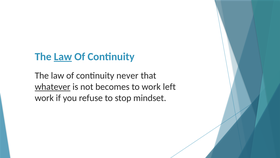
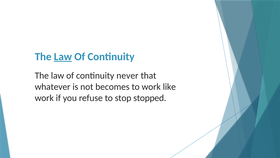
whatever underline: present -> none (53, 87)
left: left -> like (169, 87)
mindset: mindset -> stopped (150, 98)
